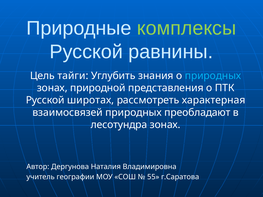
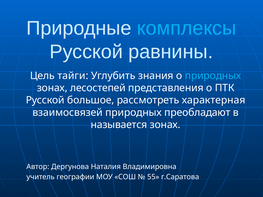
комплексы colour: light green -> light blue (187, 28)
природной: природной -> лесостепей (98, 88)
широтах: широтах -> большое (91, 100)
лесотундра: лесотундра -> называется (119, 125)
